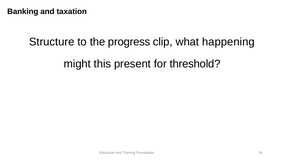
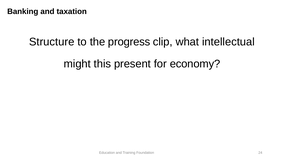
happening: happening -> intellectual (228, 42)
threshold: threshold -> economy (195, 64)
